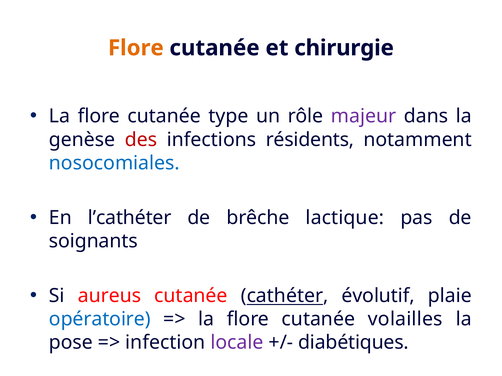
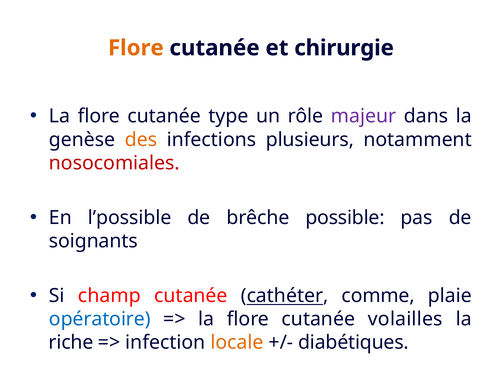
des colour: red -> orange (141, 140)
résidents: résidents -> plusieurs (310, 140)
nosocomiales colour: blue -> red (114, 163)
l’cathéter: l’cathéter -> l’possible (130, 218)
lactique: lactique -> possible (345, 218)
aureus: aureus -> champ (109, 296)
évolutif: évolutif -> comme (378, 296)
pose: pose -> riche (71, 343)
locale colour: purple -> orange (237, 343)
